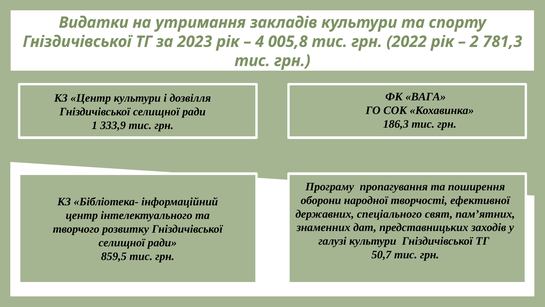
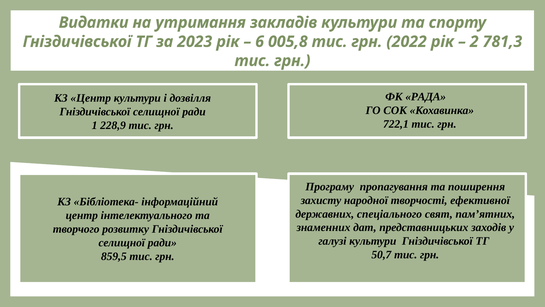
4: 4 -> 6 (260, 42)
ВАГА: ВАГА -> РАДА (426, 96)
186,3: 186,3 -> 722,1 (396, 124)
333,9: 333,9 -> 228,9 (113, 125)
оборони: оборони -> захисту (321, 200)
